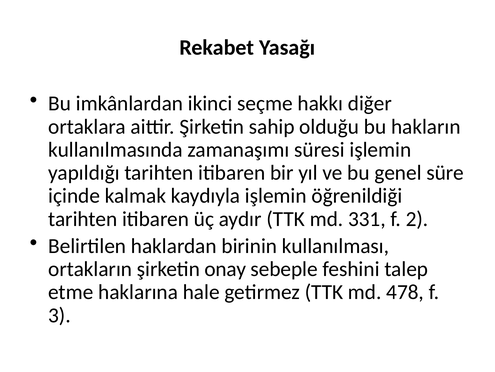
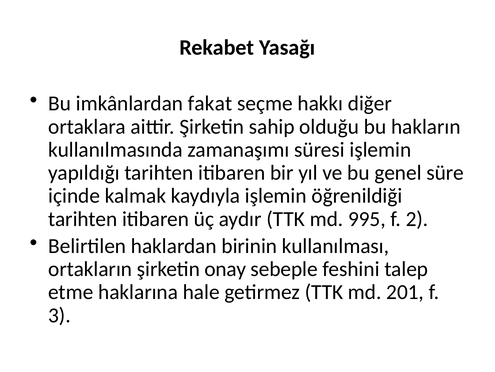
ikinci: ikinci -> fakat (210, 103)
331: 331 -> 995 (367, 219)
478: 478 -> 201 (405, 292)
